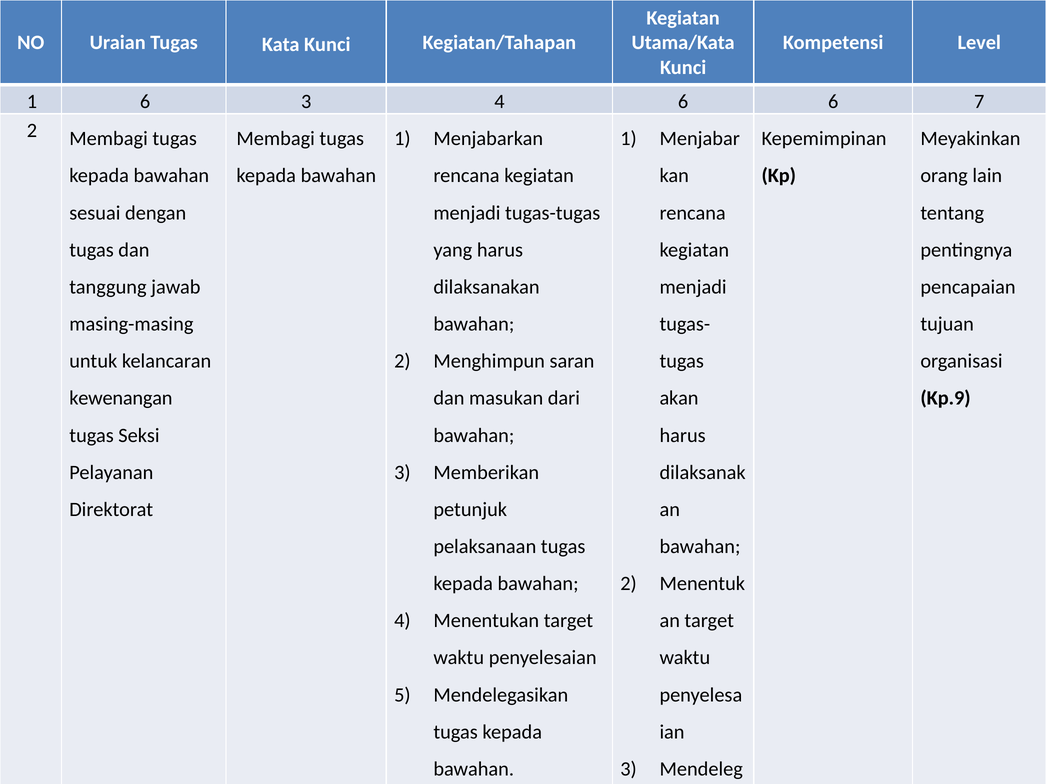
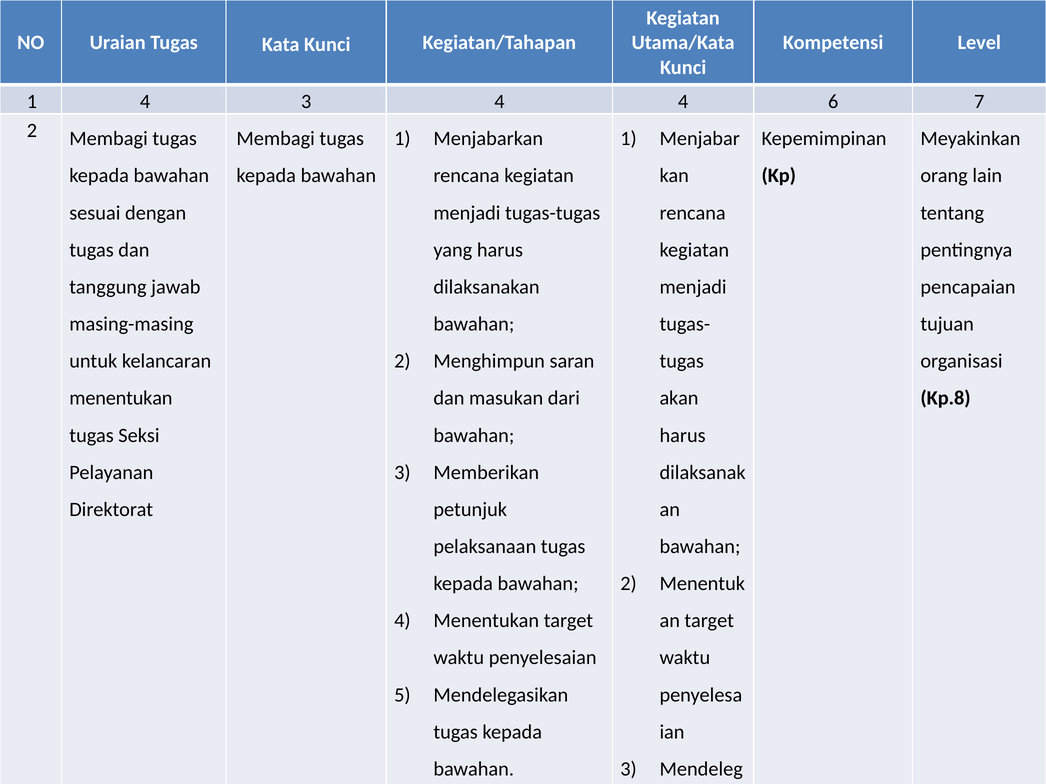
1 6: 6 -> 4 (145, 102)
4 6: 6 -> 4 (683, 102)
kewenangan: kewenangan -> menentukan (121, 398)
Kp.9: Kp.9 -> Kp.8 (946, 398)
